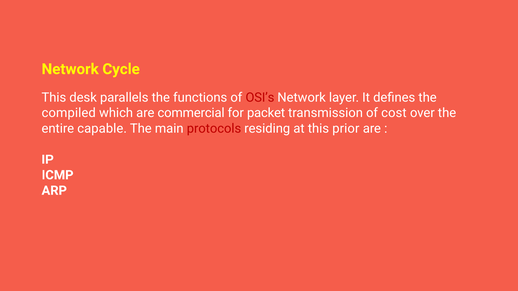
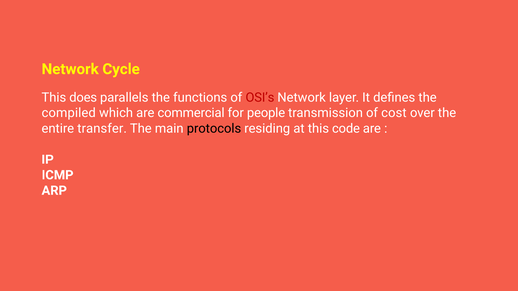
desk: desk -> does (83, 98)
packet: packet -> people (266, 113)
capable: capable -> transfer (102, 129)
protocols colour: red -> black (214, 129)
prior: prior -> code (346, 129)
